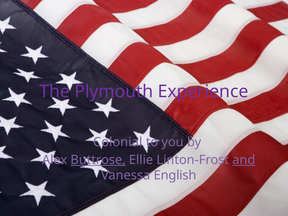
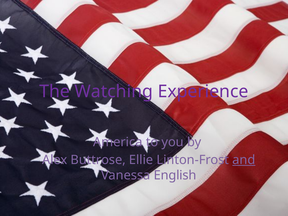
Plymouth: Plymouth -> Watching (114, 91)
Colonial: Colonial -> America (118, 142)
Buttrose underline: present -> none (98, 160)
